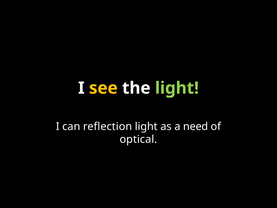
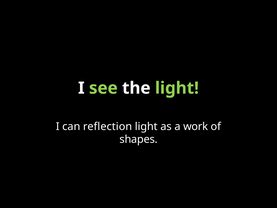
see colour: yellow -> light green (103, 88)
need: need -> work (196, 126)
optical: optical -> shapes (139, 139)
